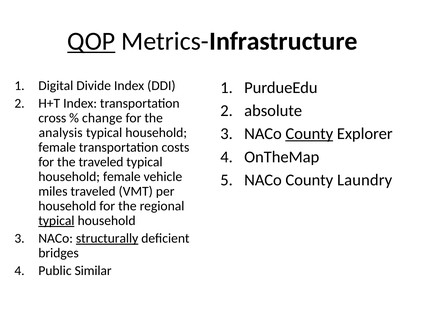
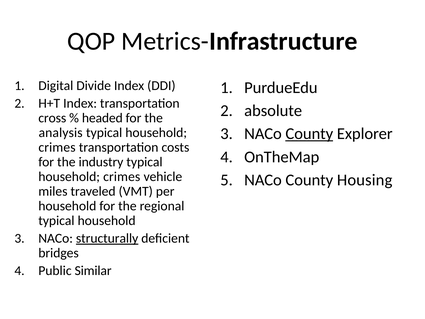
QOP underline: present -> none (91, 41)
change: change -> headed (102, 118)
female: female -> crimes (57, 147)
the traveled: traveled -> industry (101, 162)
female: female -> crimes (122, 177)
Laundry: Laundry -> Housing (365, 180)
typical underline: present -> none (56, 220)
